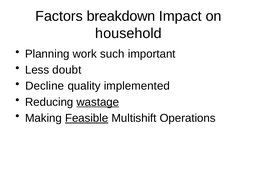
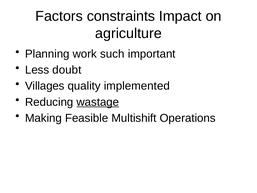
breakdown: breakdown -> constraints (121, 16)
household: household -> agriculture (128, 33)
Decline: Decline -> Villages (45, 86)
Feasible underline: present -> none (87, 118)
